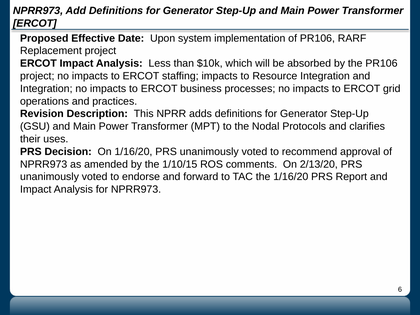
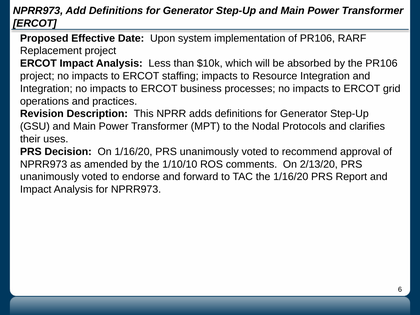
1/10/15: 1/10/15 -> 1/10/10 (180, 164)
